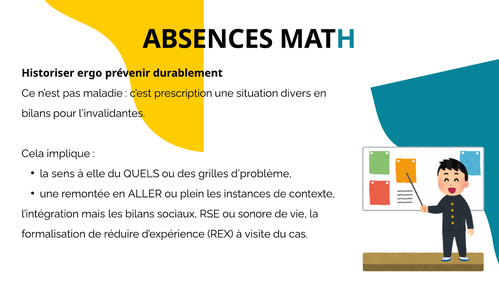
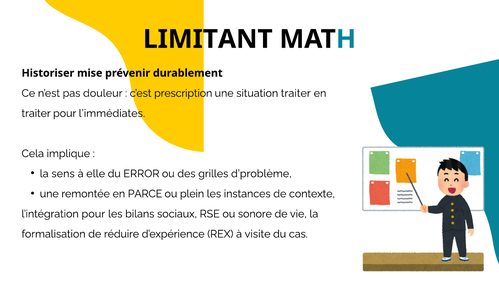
ABSENCES: ABSENCES -> LIMITANT (208, 39)
ergo: ergo -> mise (90, 73)
maladie: maladie -> douleur (103, 93)
situation divers: divers -> traiter (296, 93)
bilans: bilans -> traiter (36, 113)
l’invalidantes: l’invalidantes -> l’immédiates (112, 113)
QUELS: QUELS -> ERROR (141, 173)
ALLER: ALLER -> PARCE (145, 194)
l’intégration mais: mais -> pour (93, 214)
